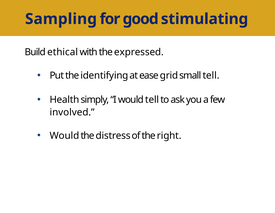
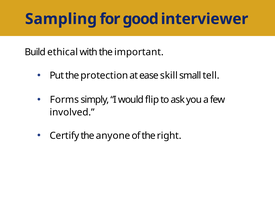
stimulating: stimulating -> interviewer (205, 19)
expressed: expressed -> important (139, 52)
identifying: identifying -> protection (104, 75)
grid: grid -> skill (169, 75)
Health: Health -> Forms (64, 100)
would tell: tell -> flip (152, 100)
Would: Would -> Certify (65, 135)
distress: distress -> anyone (113, 135)
